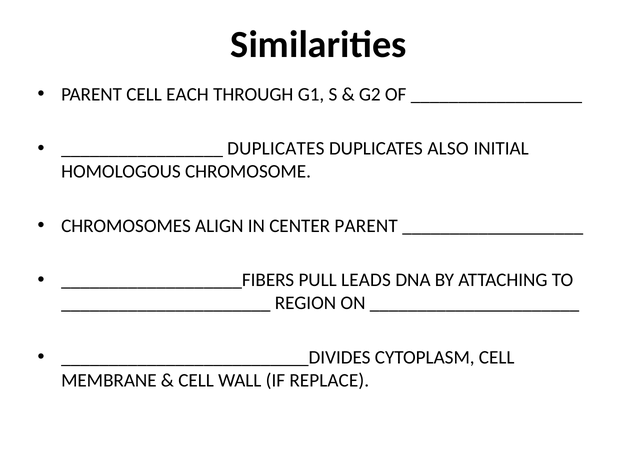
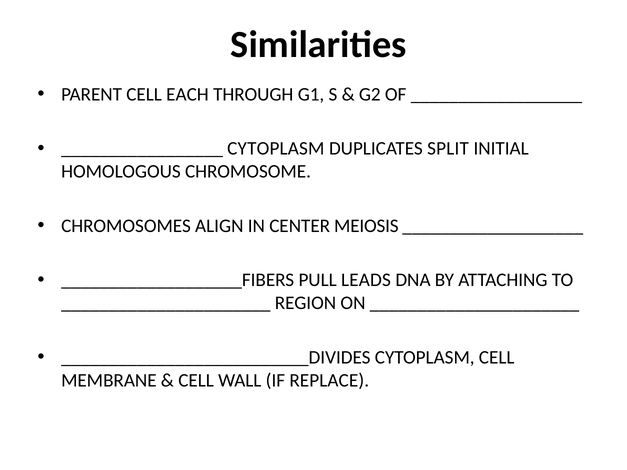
DUPLICATES: DUPLICATES -> CYTOPLASM (276, 149)
ALSO: ALSO -> SPLIT (448, 149)
CENTER PARENT: PARENT -> MEIOSIS (366, 226)
